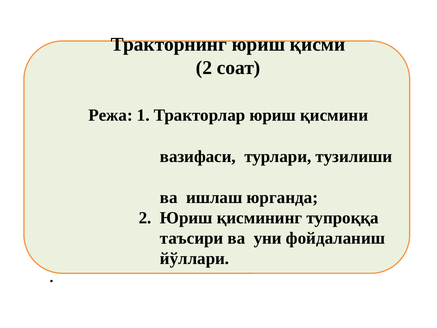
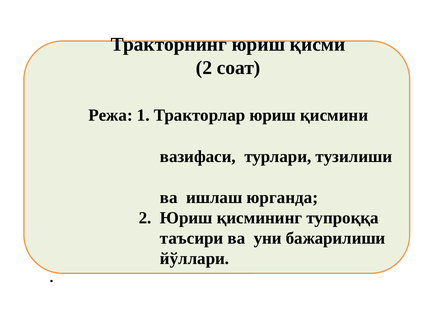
фойдаланиш: фойдаланиш -> бажарилиши (336, 238)
